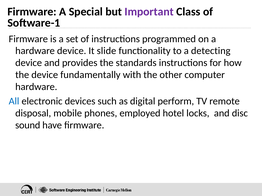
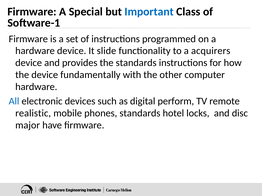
Important colour: purple -> blue (149, 12)
detecting: detecting -> acquirers (211, 51)
disposal: disposal -> realistic (33, 113)
phones employed: employed -> standards (140, 113)
sound: sound -> major (28, 125)
